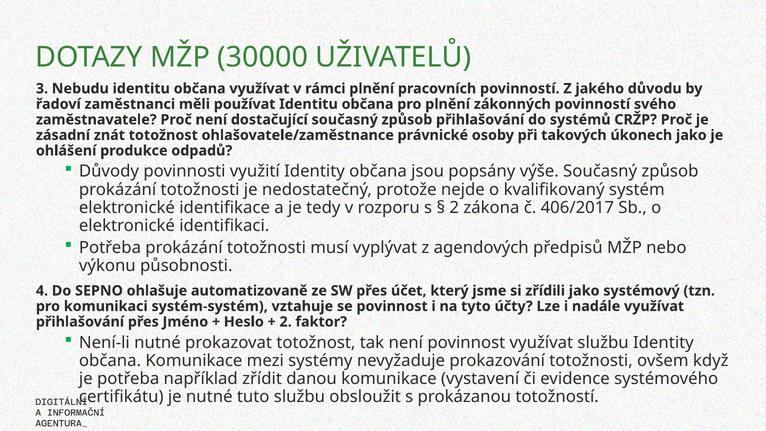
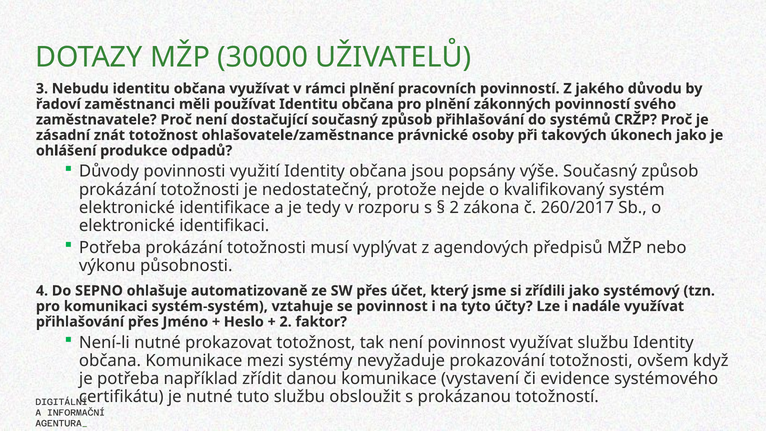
406/2017: 406/2017 -> 260/2017 (577, 208)
